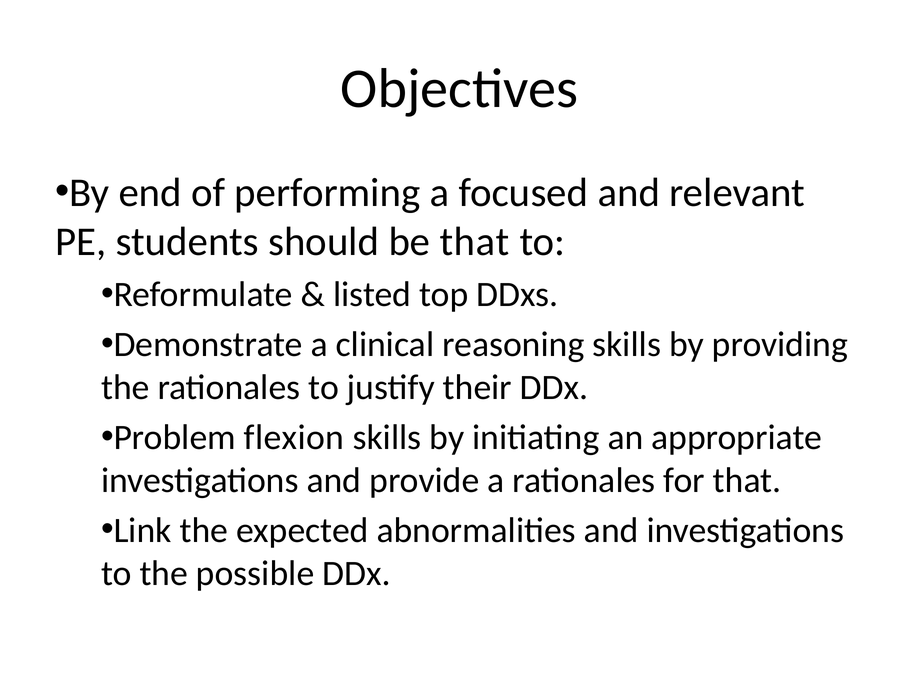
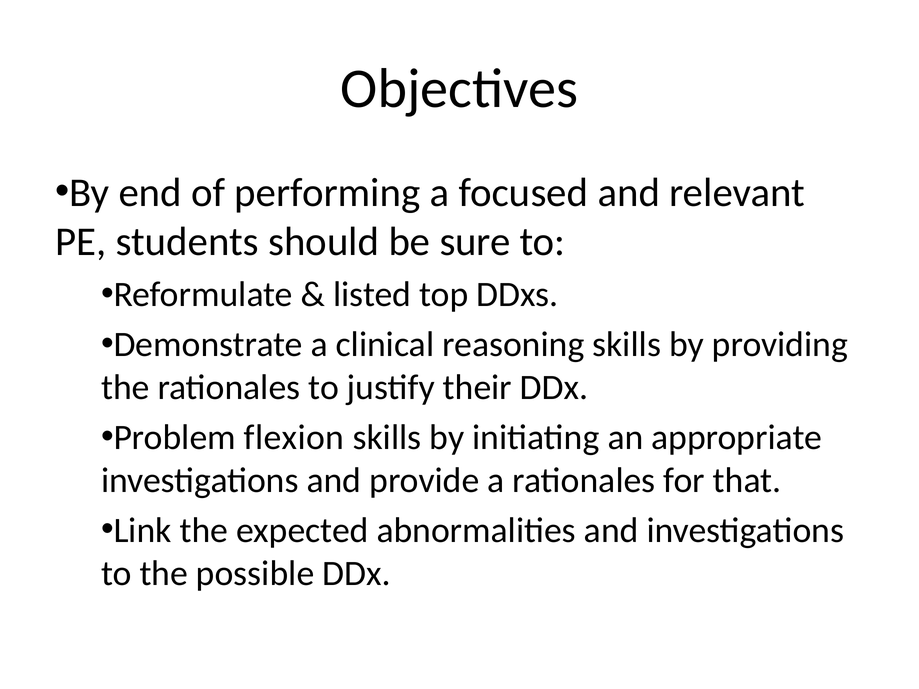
be that: that -> sure (475, 242)
